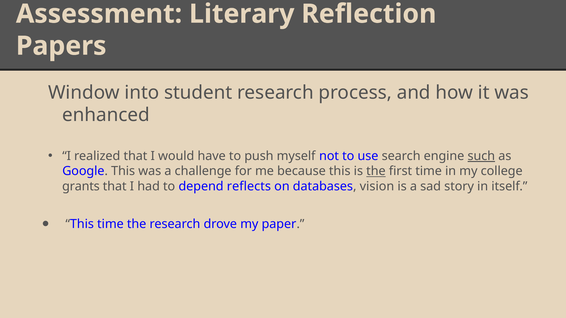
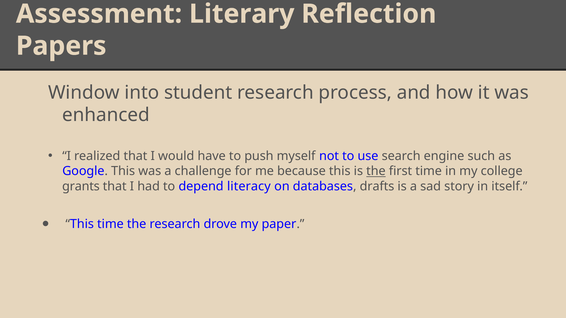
such underline: present -> none (481, 156)
reflects: reflects -> literacy (249, 186)
vision: vision -> drafts (377, 186)
